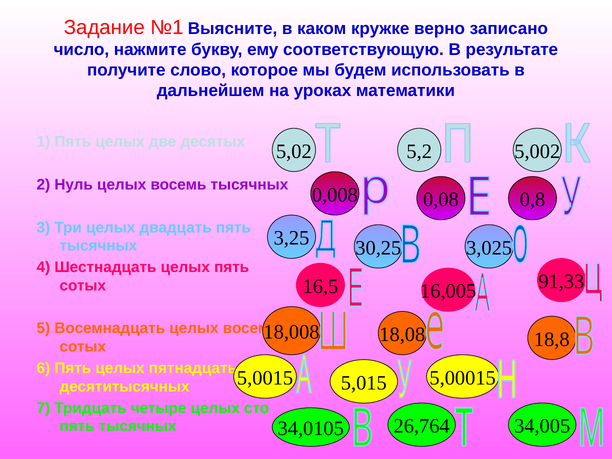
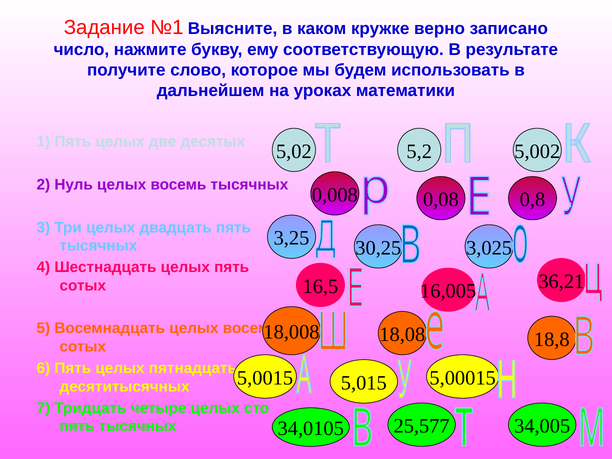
91,33: 91,33 -> 36,21 (561, 281)
26,764: 26,764 -> 25,577 (422, 426)
